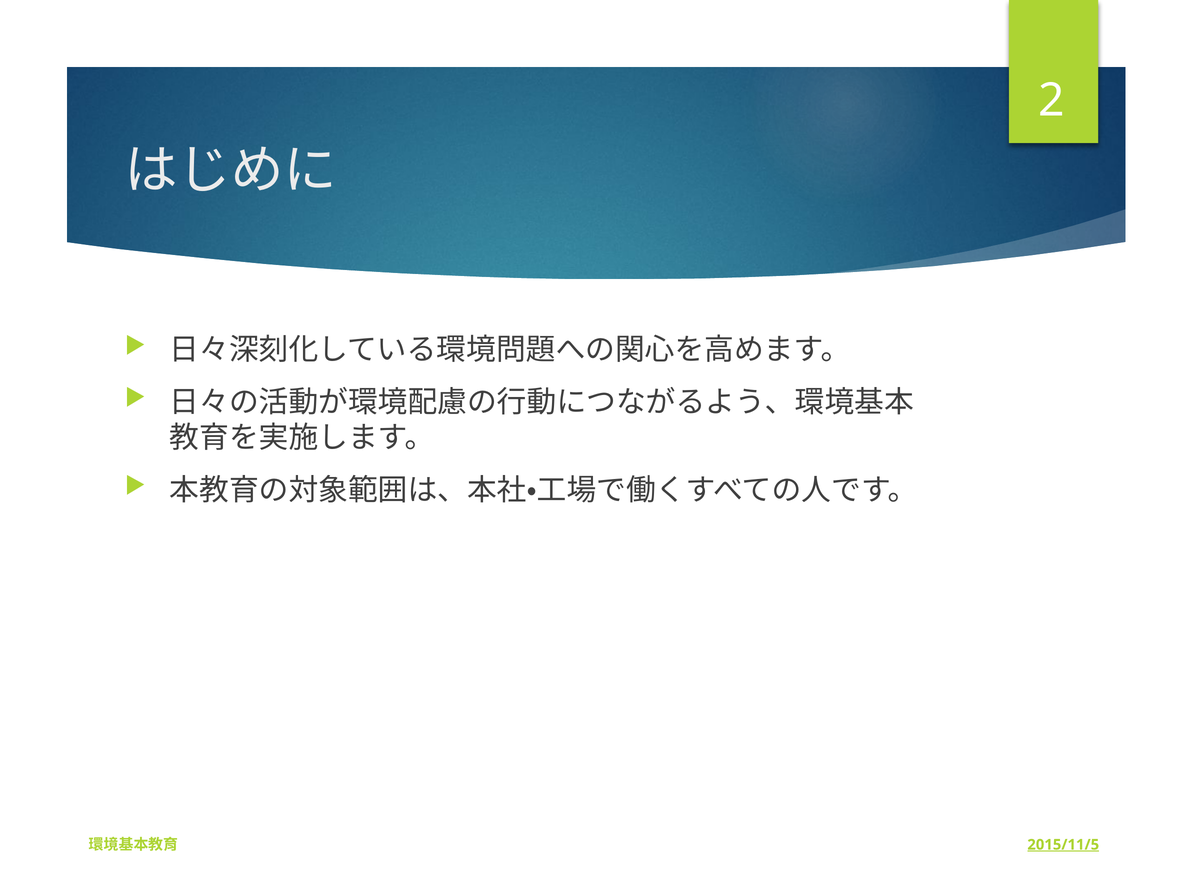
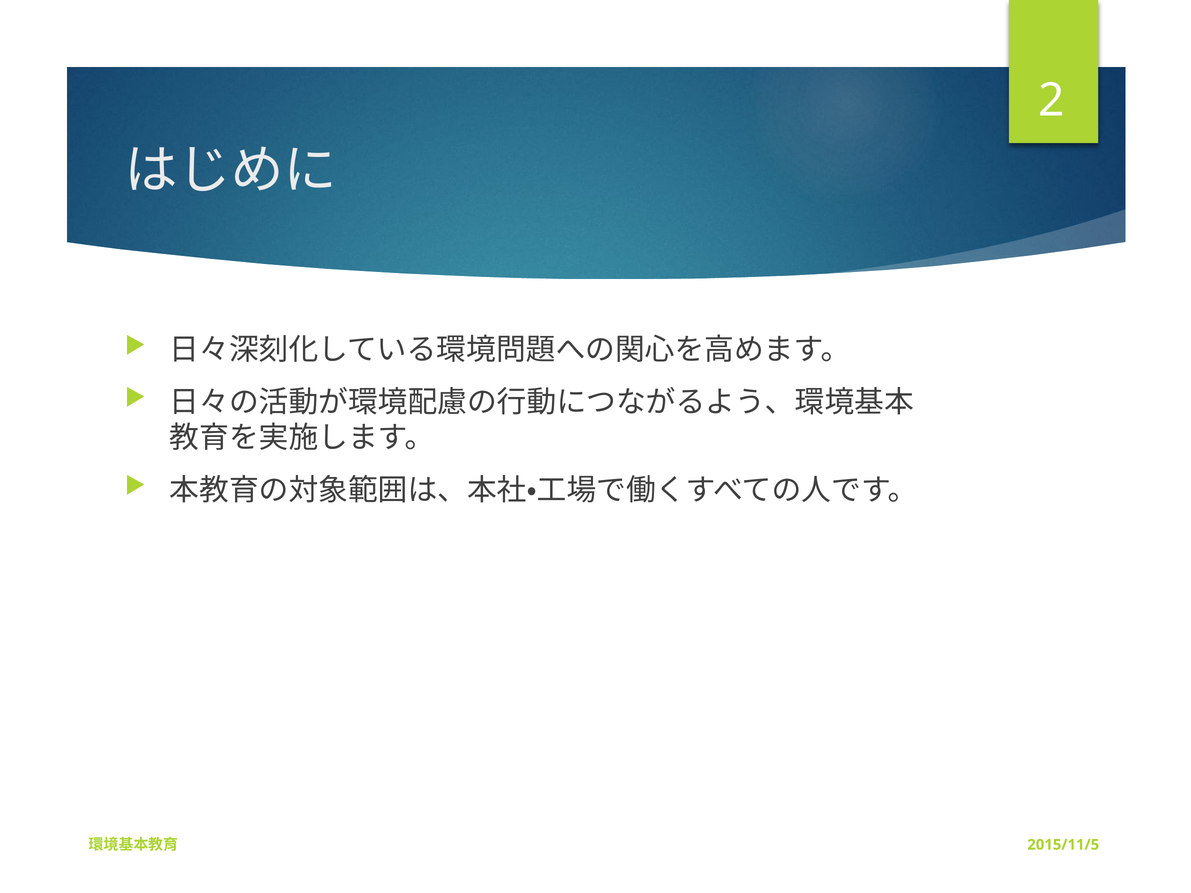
2015/11/5 underline: present -> none (1063, 845)
